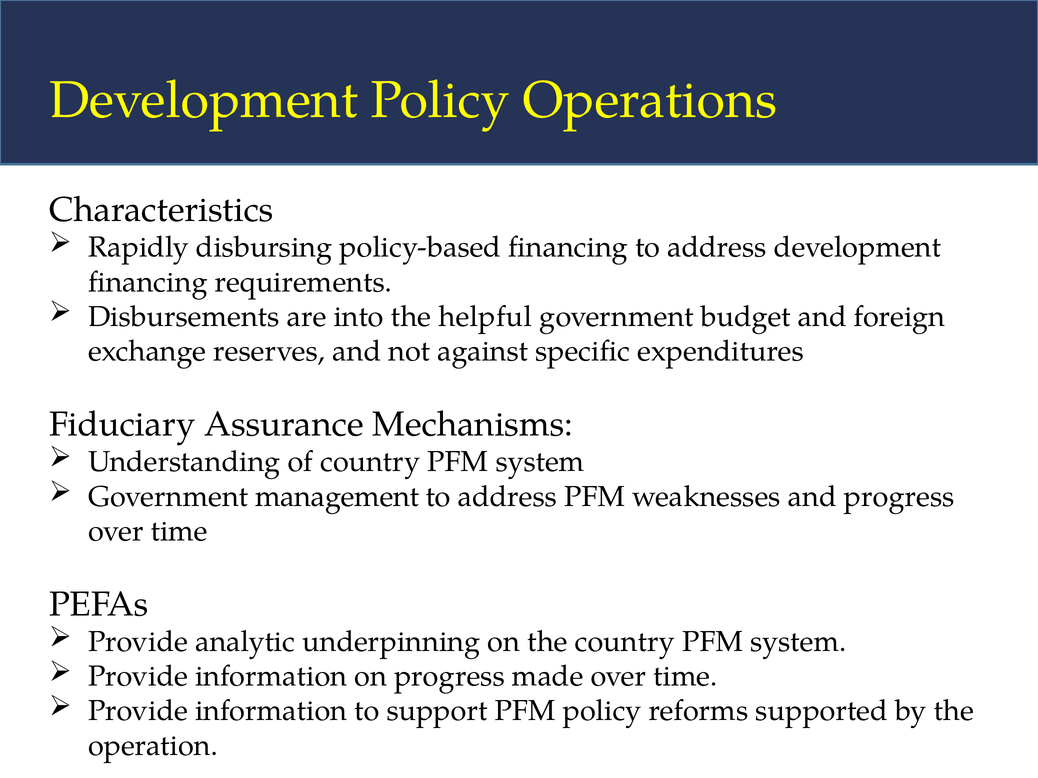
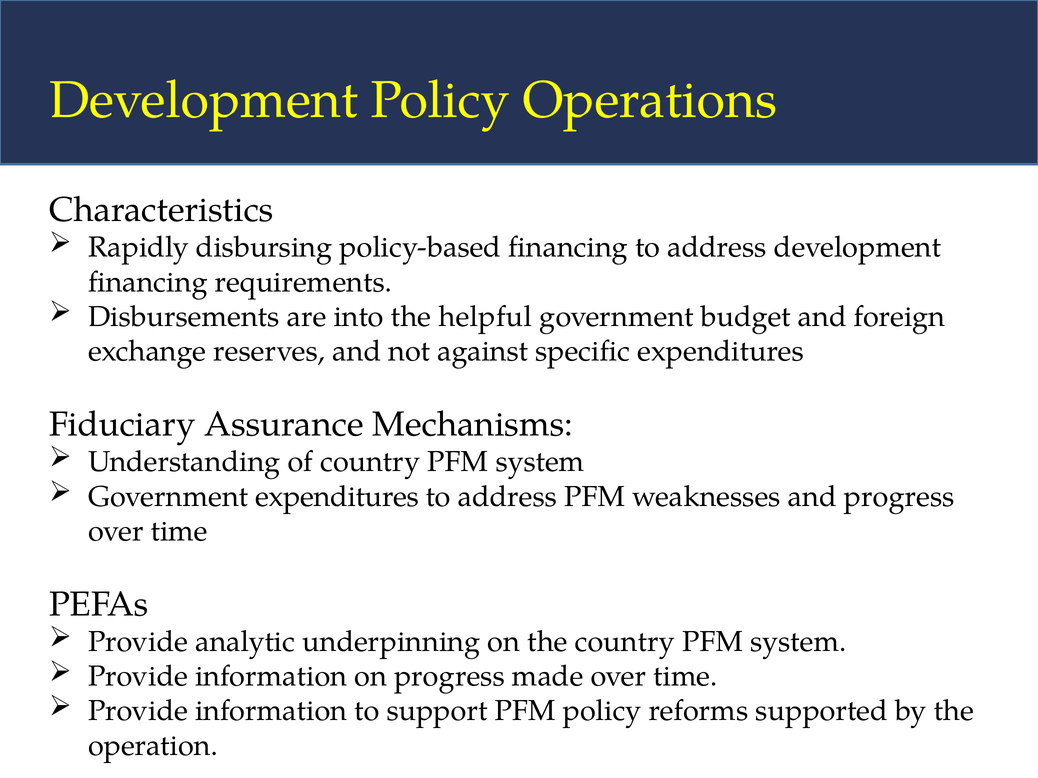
Government management: management -> expenditures (337, 497)
